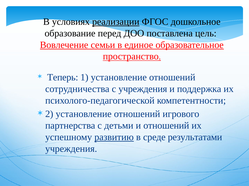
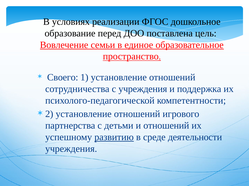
реализации underline: present -> none (116, 22)
Теперь: Теперь -> Своего (63, 78)
результатами: результатами -> деятельности (195, 138)
